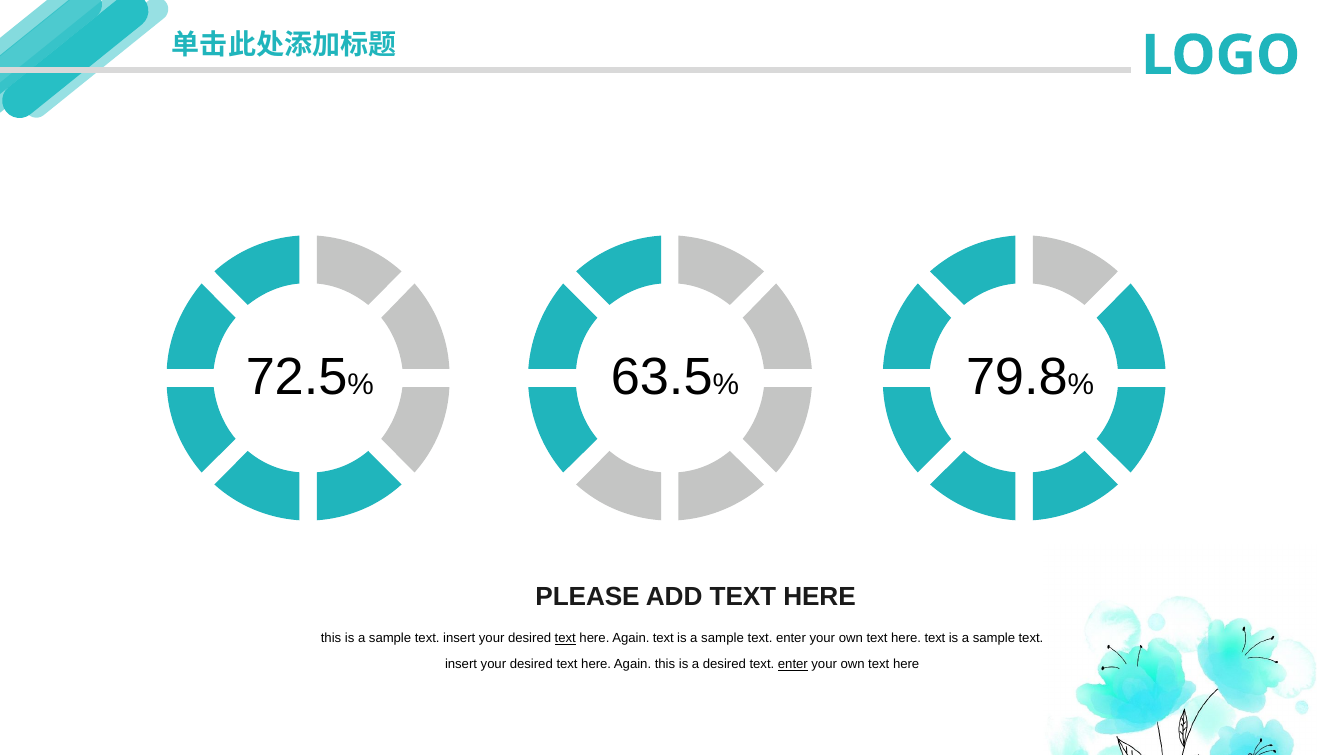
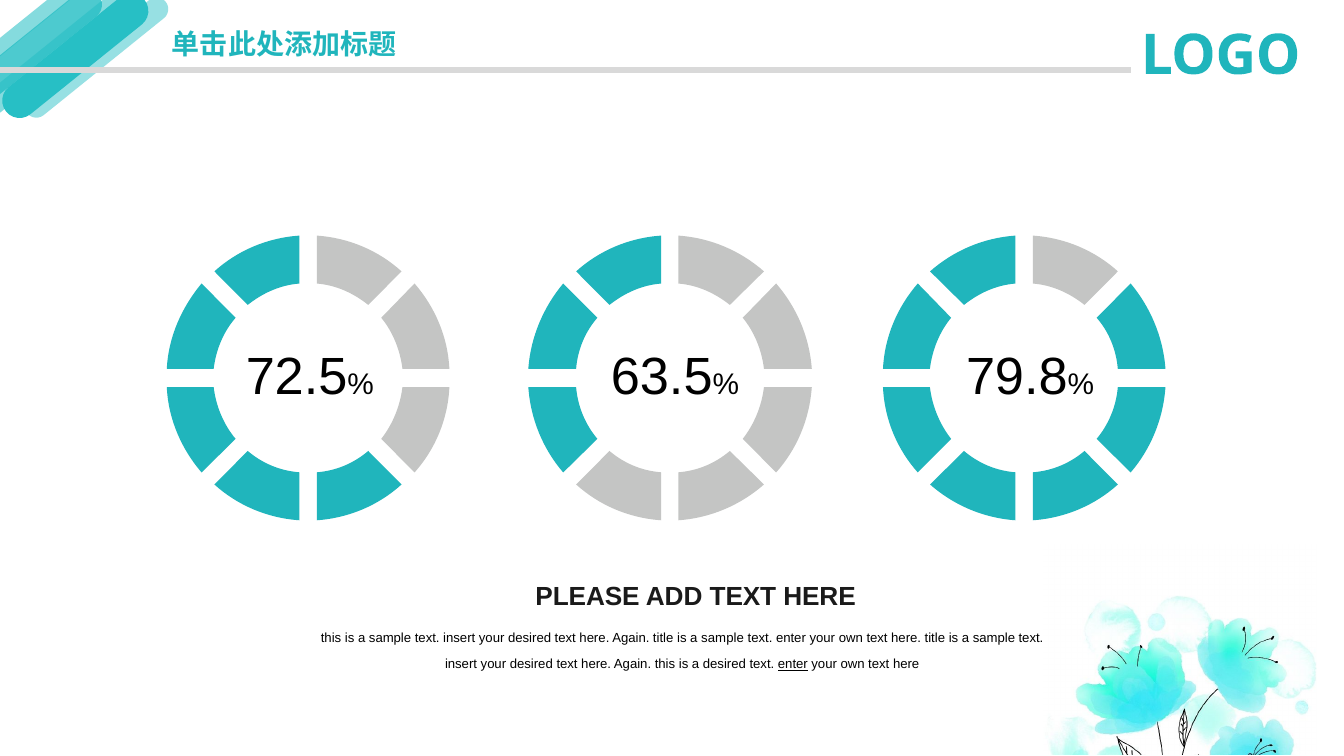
text underline: present -> none (565, 638)
Again text: text -> title (663, 638)
here text: text -> title (935, 638)
